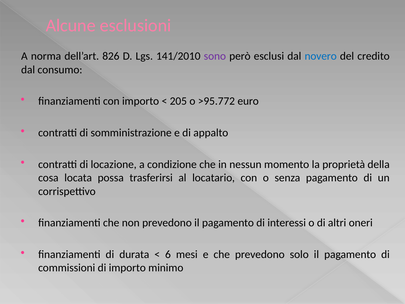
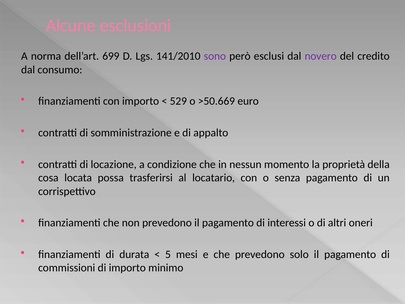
826: 826 -> 699 (111, 56)
novero colour: blue -> purple (321, 56)
205: 205 -> 529 (178, 101)
>95.772: >95.772 -> >50.669 (216, 101)
6: 6 -> 5 (168, 254)
